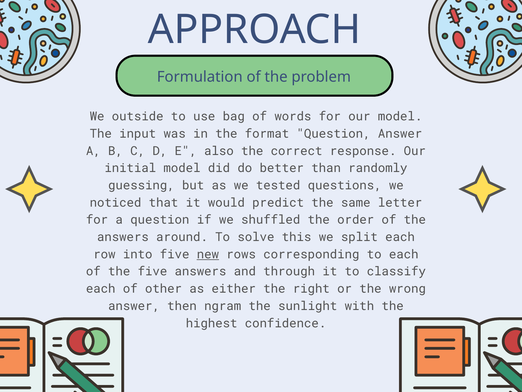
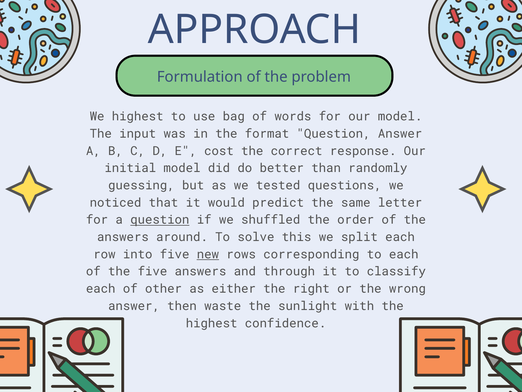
We outside: outside -> highest (138, 116)
also: also -> cost (219, 151)
question underline: none -> present (160, 220)
ngram: ngram -> waste (223, 306)
